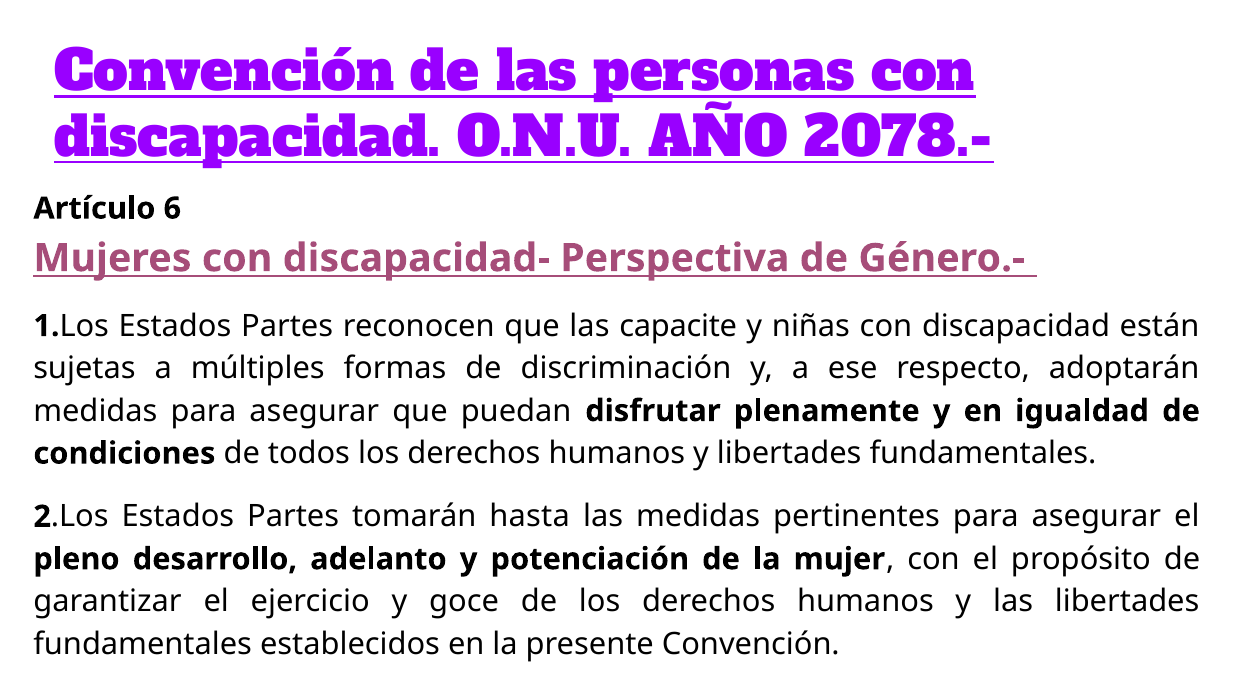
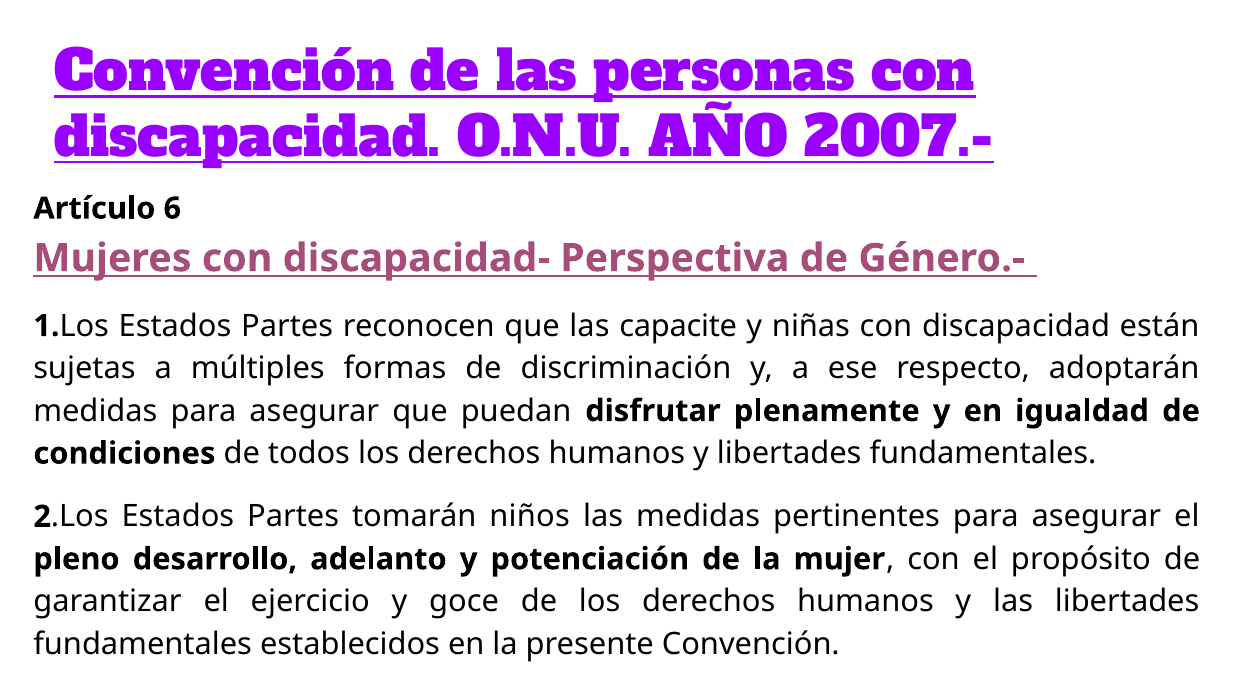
2078.-: 2078.- -> 2007.- (898, 138)
hasta: hasta -> niños (530, 517)
